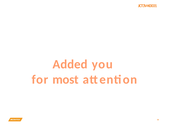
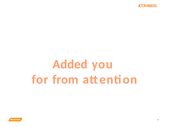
most: most -> from (65, 79)
